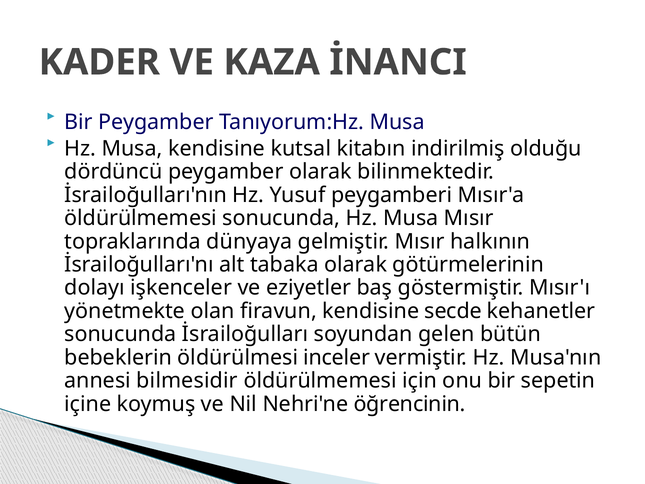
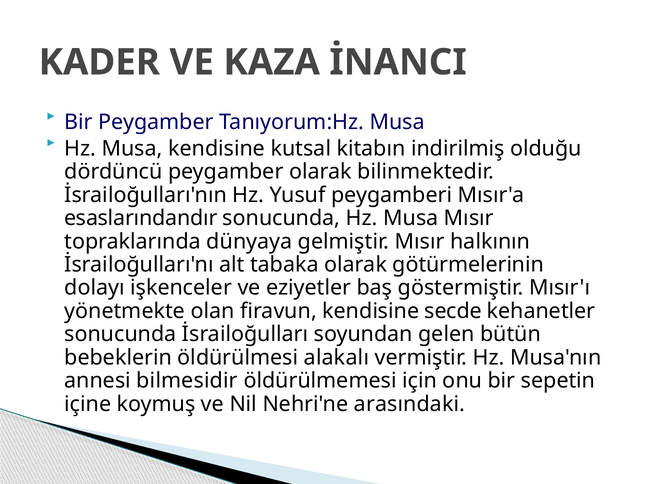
öldürülmemesi: öldürülmemesi -> esaslarındandır (141, 218)
inceler: inceler -> alakalı (336, 357)
öğrencinin: öğrencinin -> arasındaki (410, 404)
